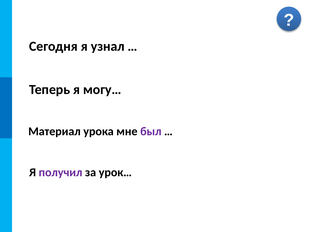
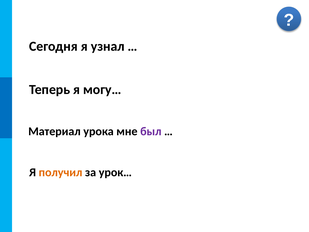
получил colour: purple -> orange (61, 172)
